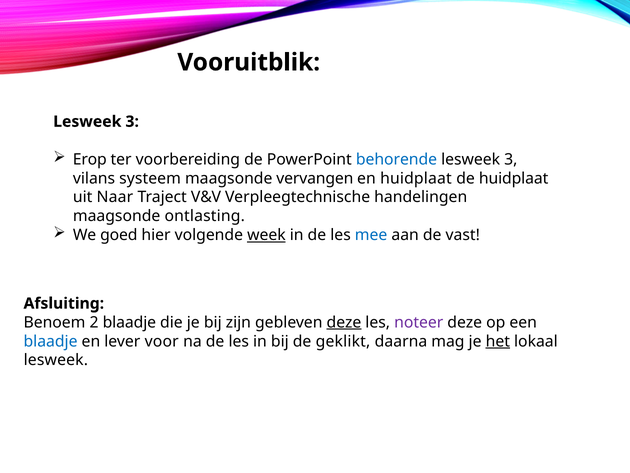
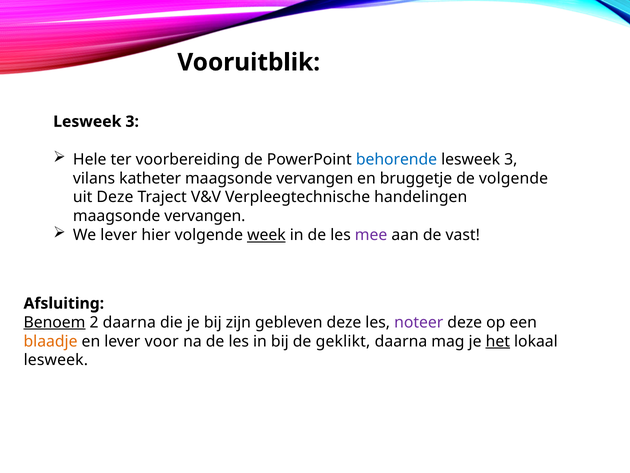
Erop: Erop -> Hele (90, 159)
systeem: systeem -> katheter (150, 178)
en huidplaat: huidplaat -> bruggetje (416, 178)
de huidplaat: huidplaat -> volgende (513, 178)
uit Naar: Naar -> Deze (115, 197)
ontlasting: ontlasting -> vervangen (205, 216)
We goed: goed -> lever (119, 235)
mee colour: blue -> purple (371, 235)
Benoem underline: none -> present (55, 322)
2 blaadje: blaadje -> daarna (129, 322)
deze underline: present -> none (344, 322)
blaadje colour: blue -> orange (51, 341)
